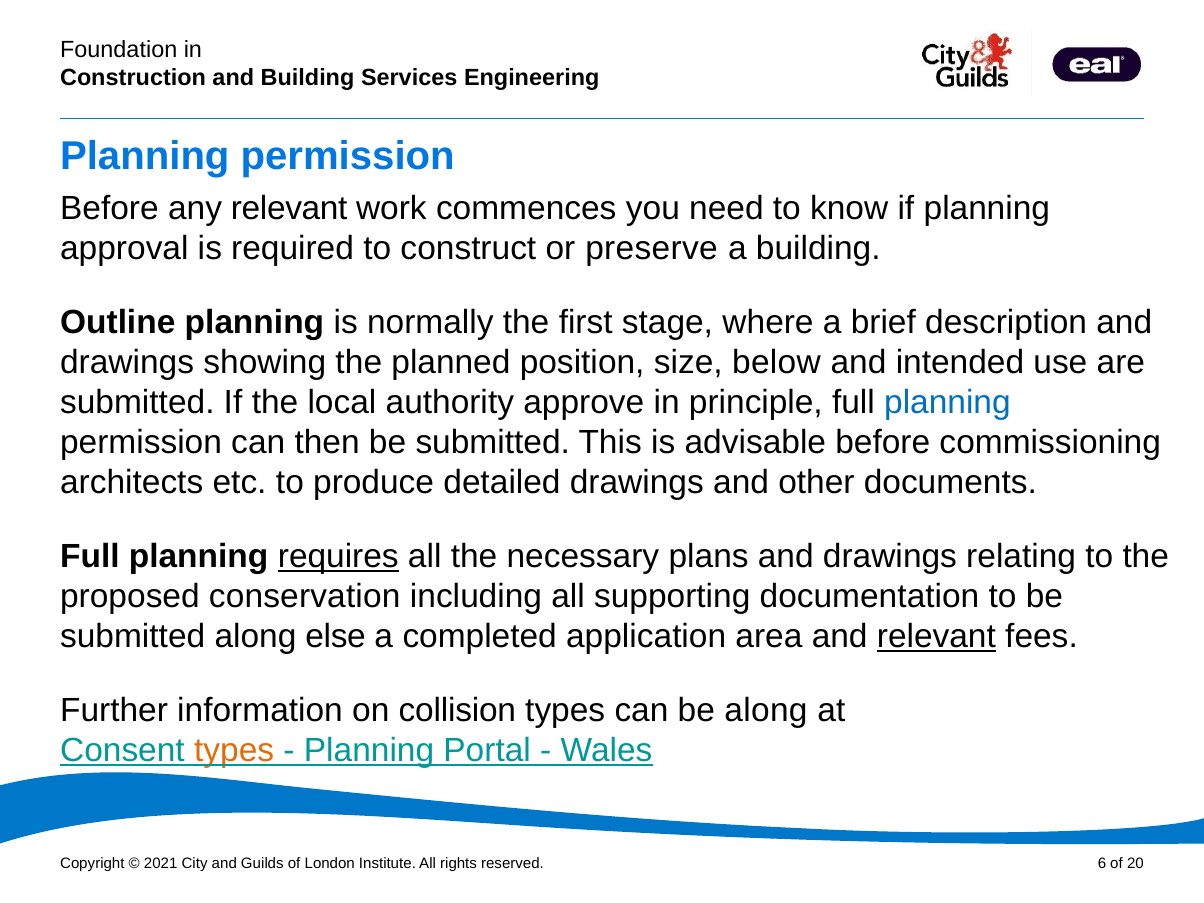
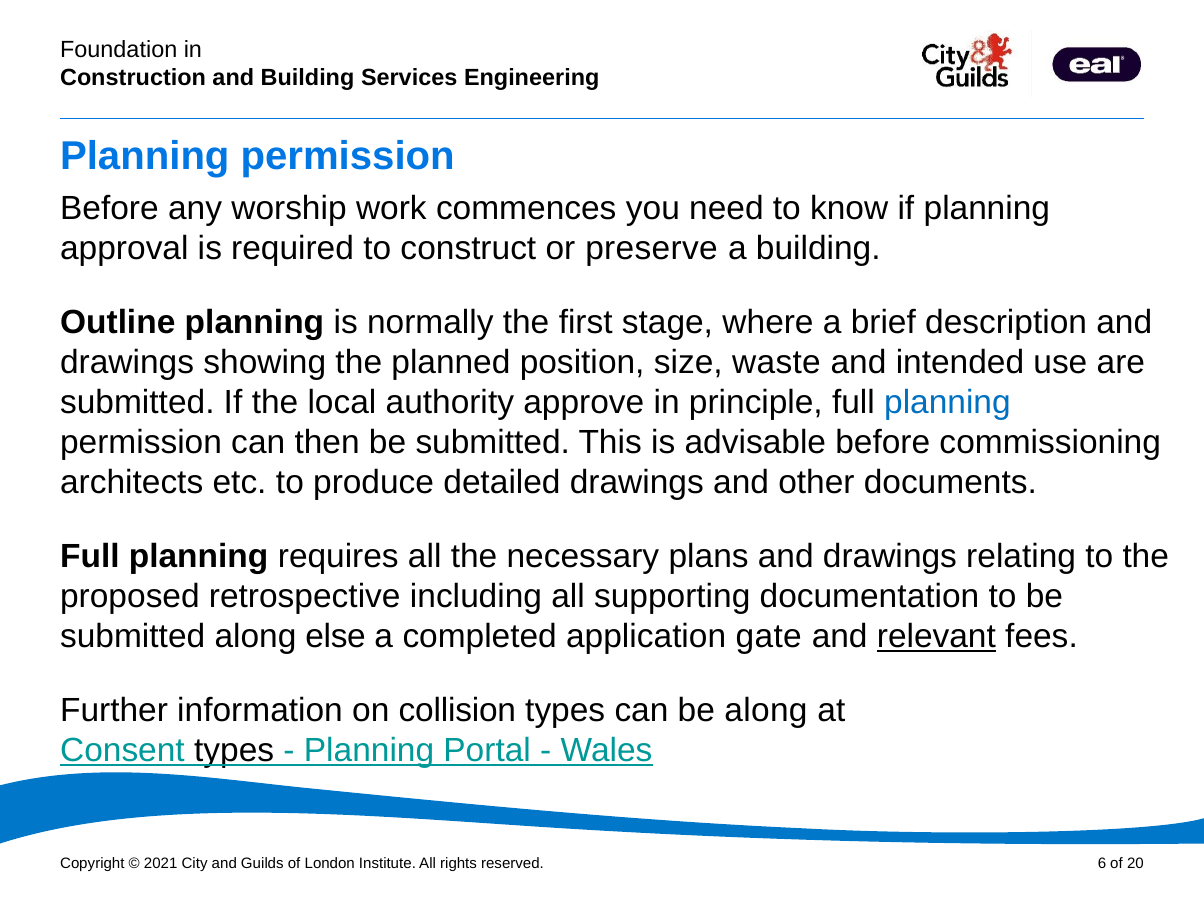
any relevant: relevant -> worship (289, 208)
below: below -> waste (776, 362)
requires underline: present -> none (338, 556)
conservation: conservation -> retrospective (305, 597)
area: area -> gate (769, 637)
types colour: orange -> black (234, 750)
